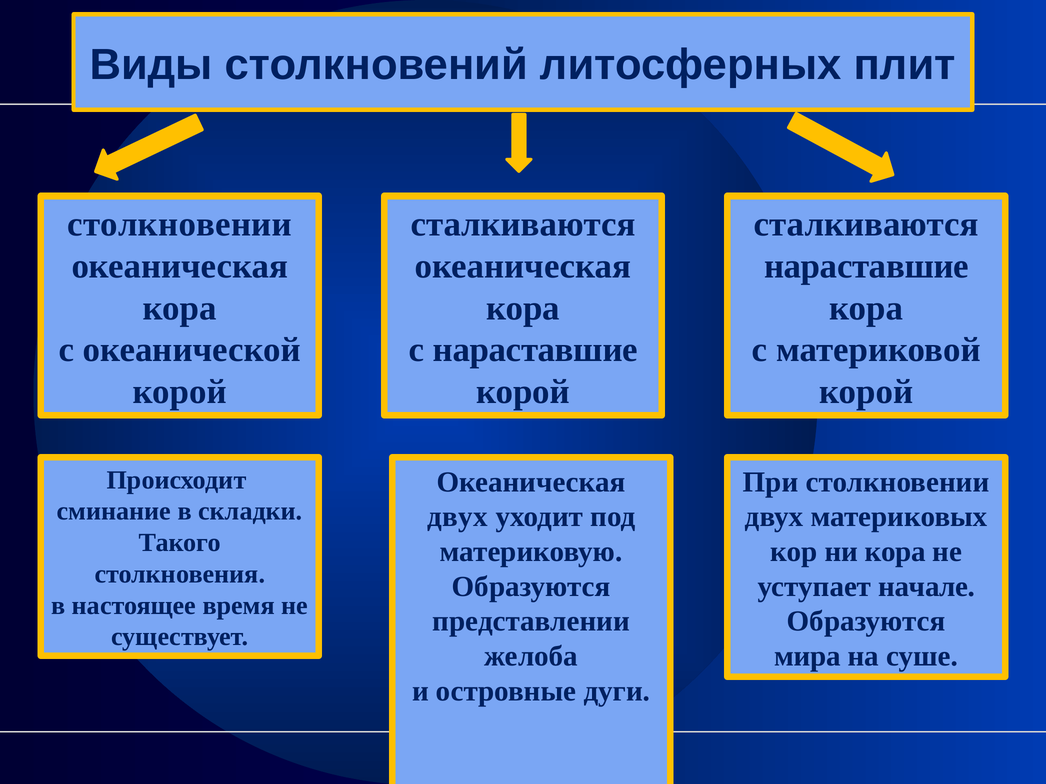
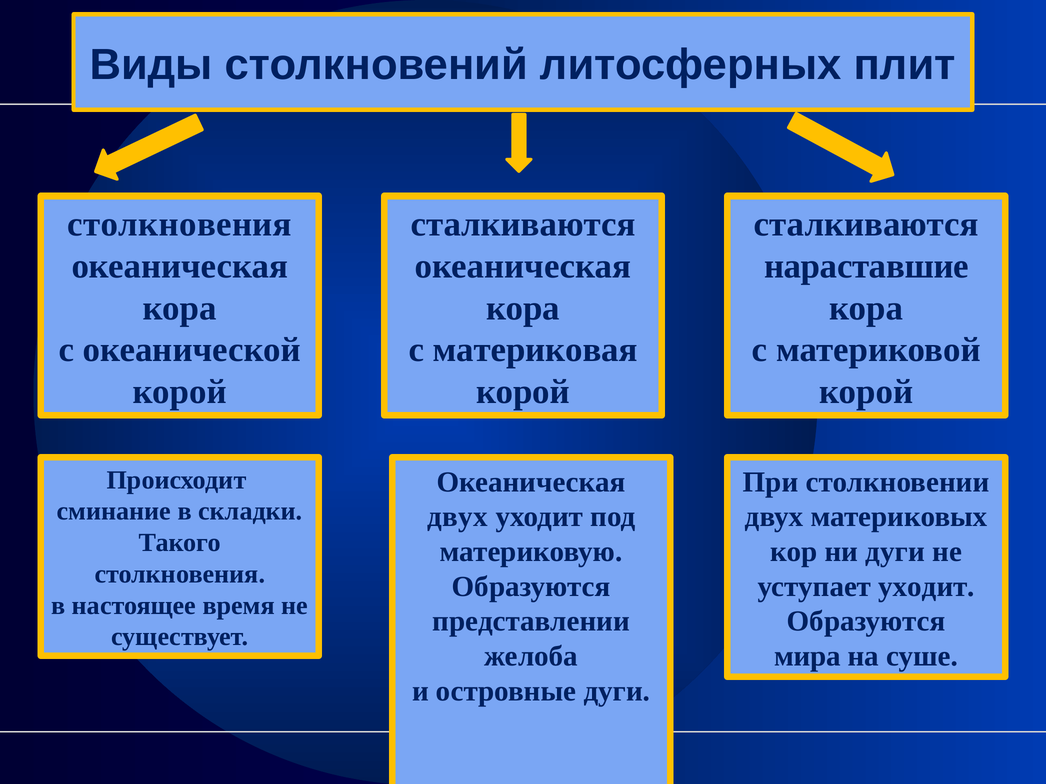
столкновении: столкновении -> столкновения (180, 225)
с нараставшие: нараставшие -> материковая (535, 350)
ни кора: кора -> дуги (895, 552)
уступает начале: начале -> уходит (927, 587)
